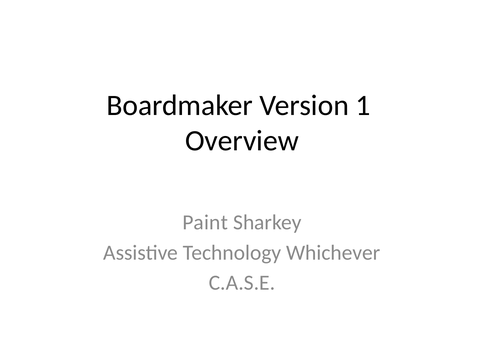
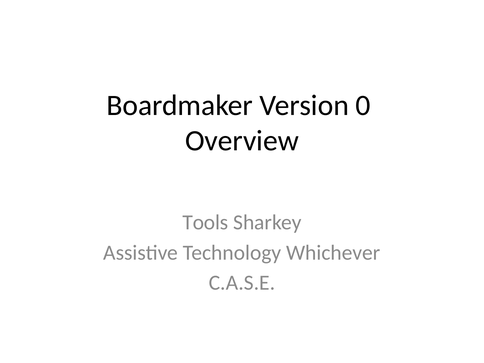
1: 1 -> 0 (363, 105)
Paint: Paint -> Tools (205, 223)
